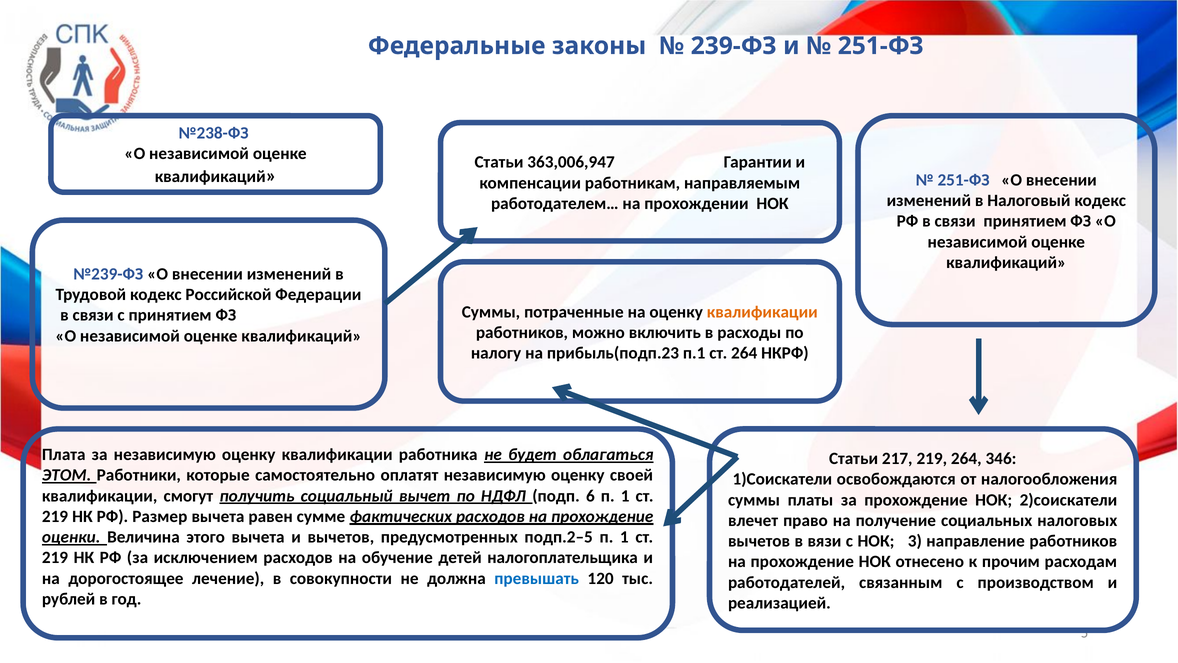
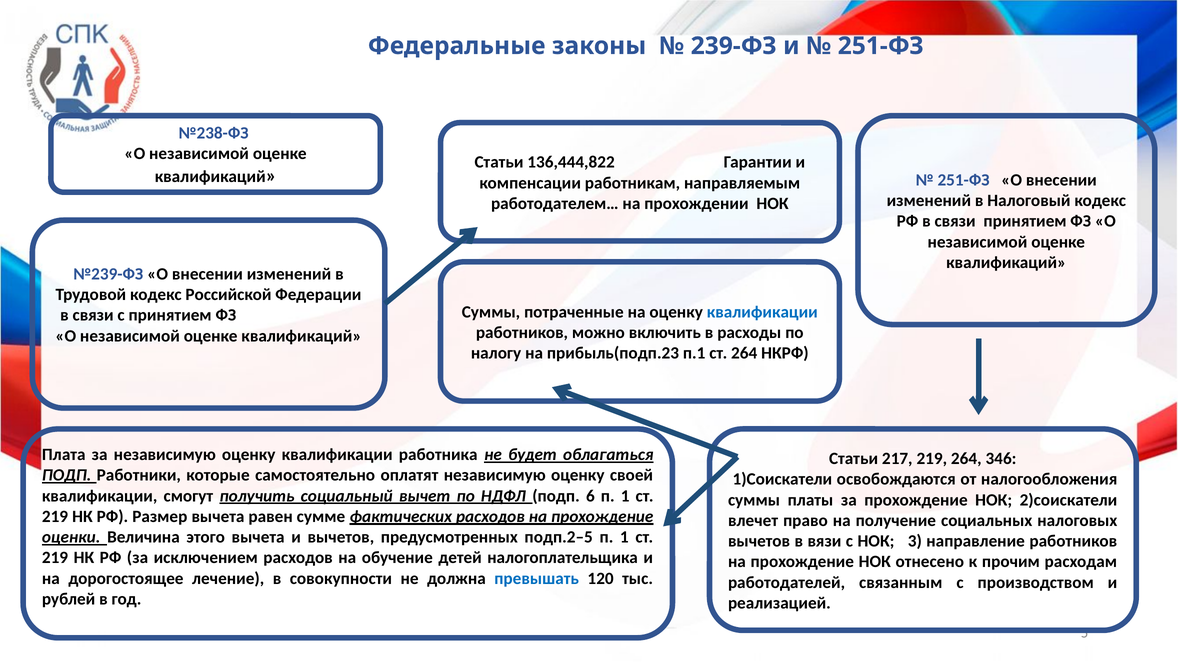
363,006,947: 363,006,947 -> 136,444,822 (571, 162)
квалификации colour: orange -> blue (762, 312)
ЭТОМ: ЭТОМ -> ПОДП (67, 475)
